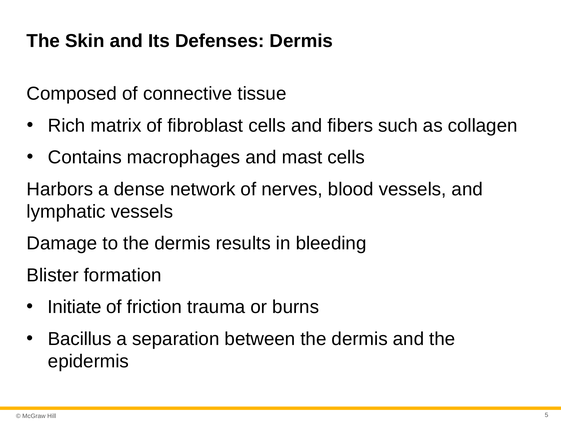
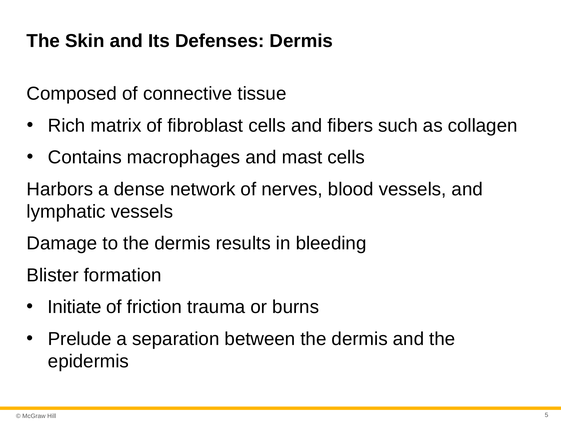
Bacillus: Bacillus -> Prelude (80, 339)
